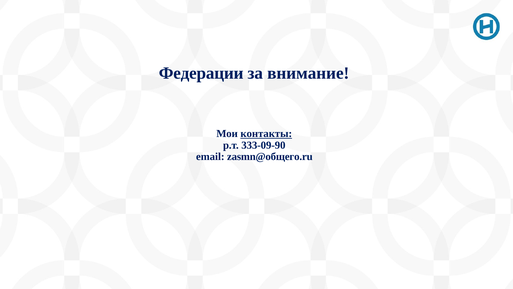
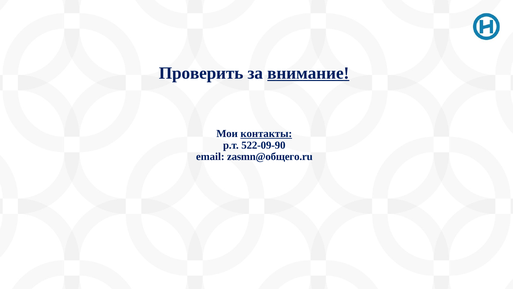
Федерации: Федерации -> Проверить (201, 73)
внимание underline: none -> present (308, 73)
333-09-90: 333-09-90 -> 522-09-90 (263, 145)
